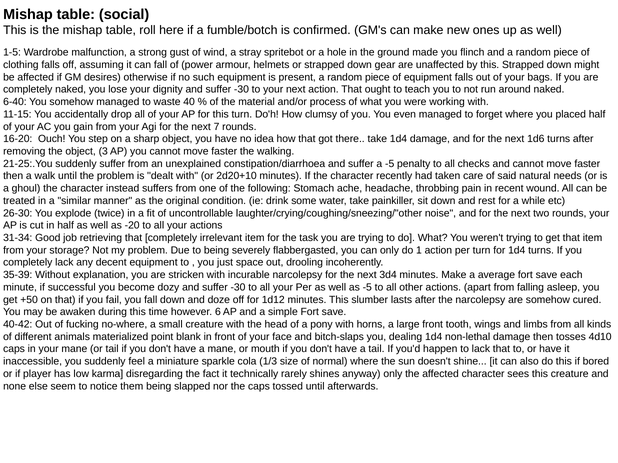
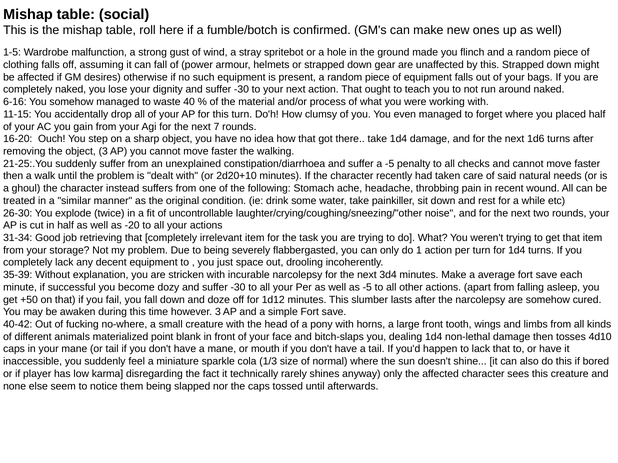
6-40: 6-40 -> 6-16 (15, 102)
however 6: 6 -> 3 (218, 312)
